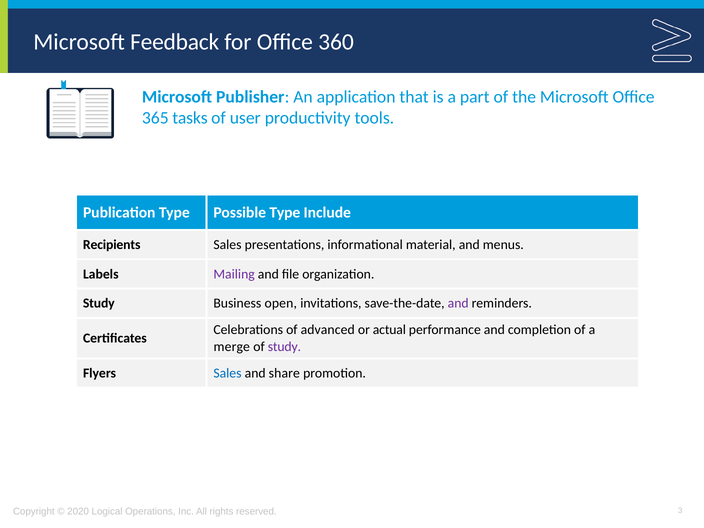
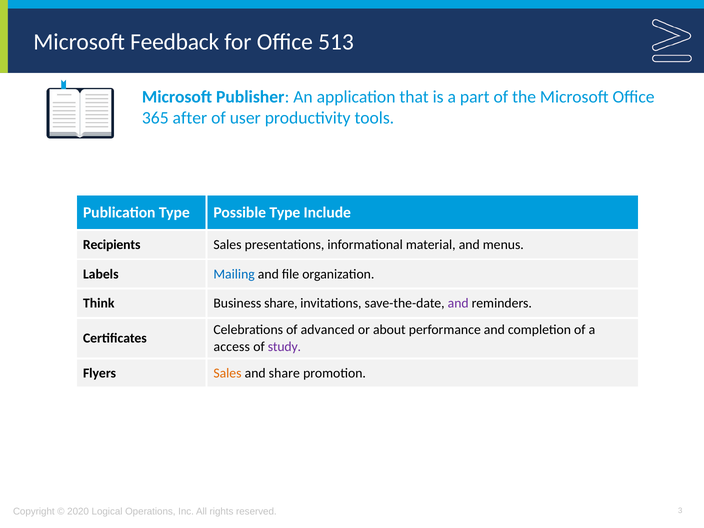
360: 360 -> 513 (336, 42)
tasks: tasks -> after (190, 118)
Mailing colour: purple -> blue (234, 274)
Study: Study -> Think (99, 303)
Business open: open -> share (281, 303)
actual: actual -> about (389, 330)
merge: merge -> access (232, 347)
Sales colour: blue -> orange (227, 373)
